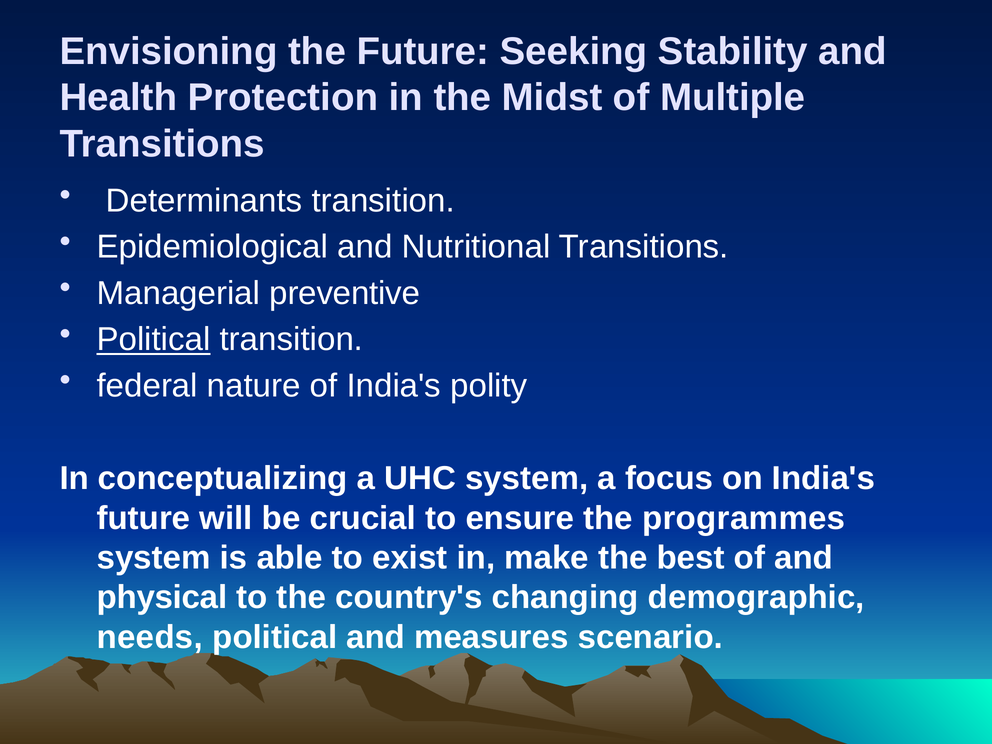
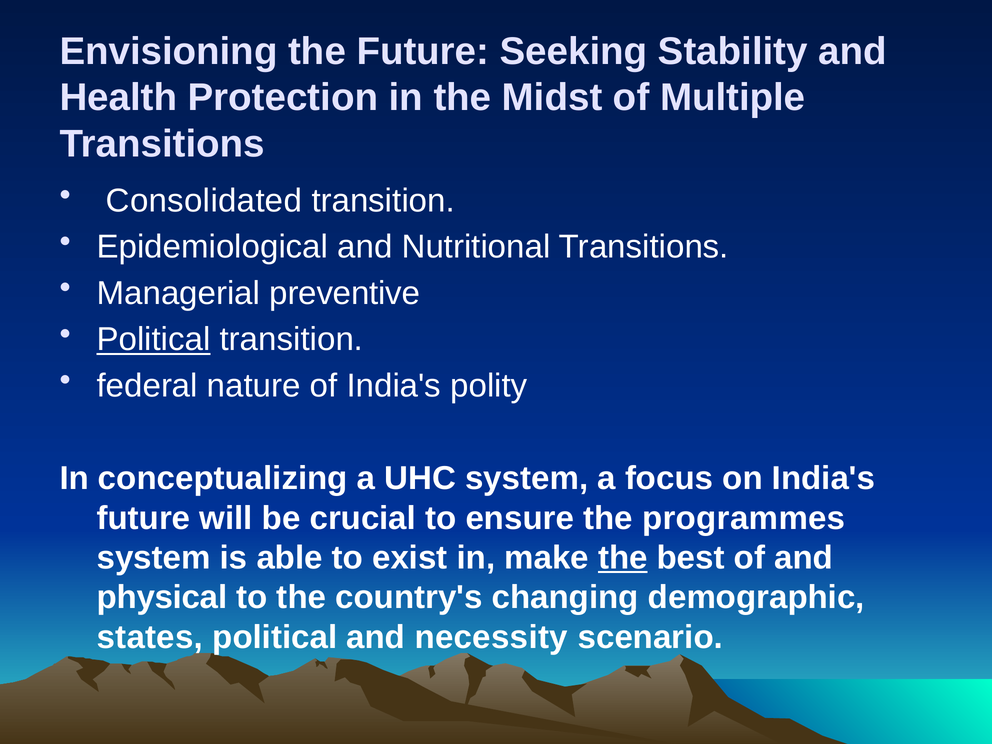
Determinants: Determinants -> Consolidated (204, 201)
the underline: none -> present (623, 558)
needs: needs -> states (150, 637)
measures: measures -> necessity (491, 637)
